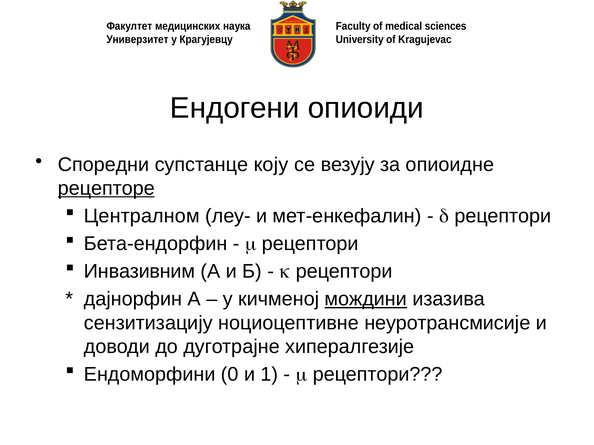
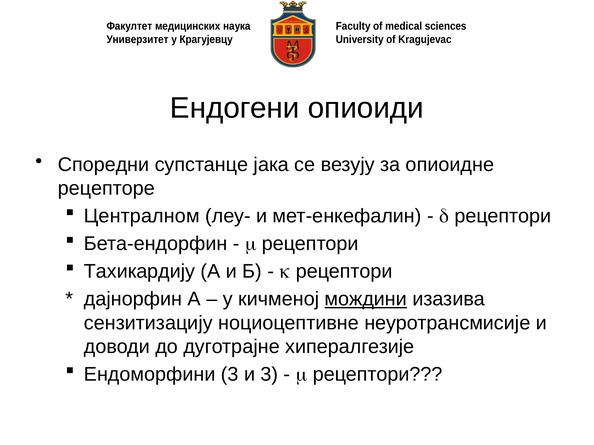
коју: коју -> јака (271, 165)
рецепторе underline: present -> none (106, 189)
Инвазивним: Инвазивним -> Тахикардију (139, 272)
Ендоморфини 0: 0 -> 3 (230, 375)
и 1: 1 -> 3 (269, 375)
